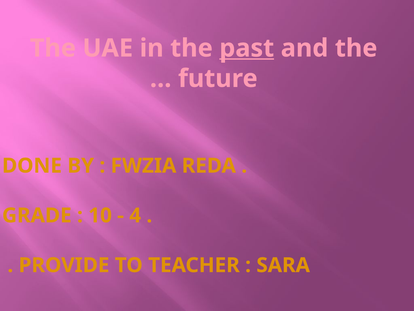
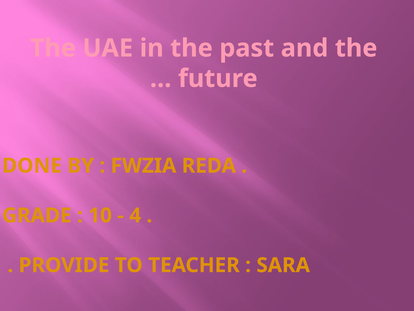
past underline: present -> none (247, 48)
